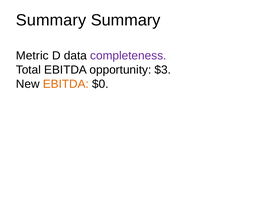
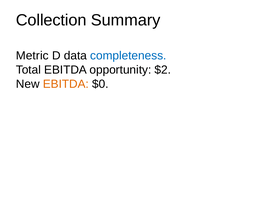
Summary: Summary -> Collection (51, 20)
completeness colour: purple -> blue (128, 56)
$3: $3 -> $2 (163, 70)
